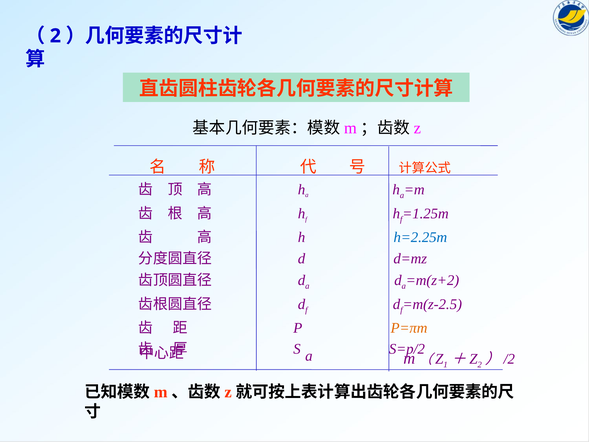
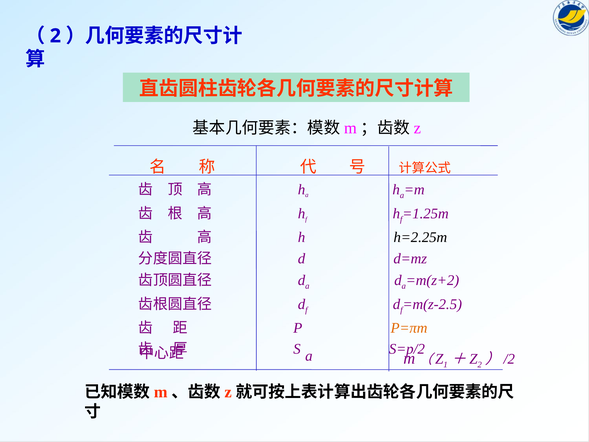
h=2.25m colour: blue -> black (420, 237)
